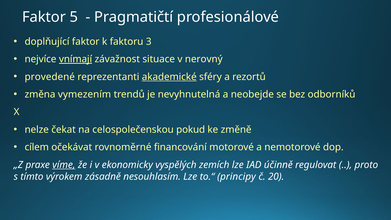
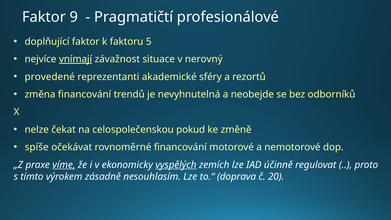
5: 5 -> 9 (74, 17)
3: 3 -> 5 (149, 42)
akademické underline: present -> none (169, 77)
změna vymezením: vymezením -> financování (85, 94)
cílem: cílem -> spíše (37, 147)
vyspělých underline: none -> present (176, 165)
principy: principy -> doprava (237, 176)
